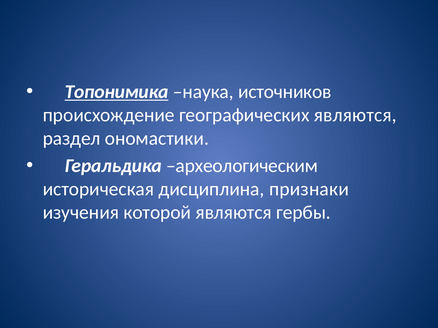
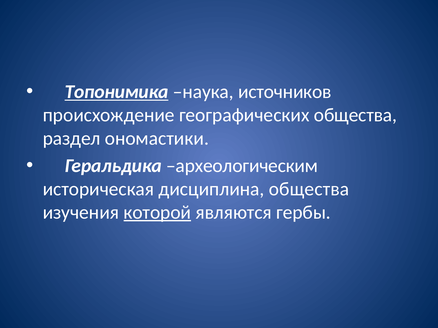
географических являются: являются -> общества (355, 115)
дисциплина признаки: признаки -> общества (309, 189)
которой underline: none -> present (157, 213)
